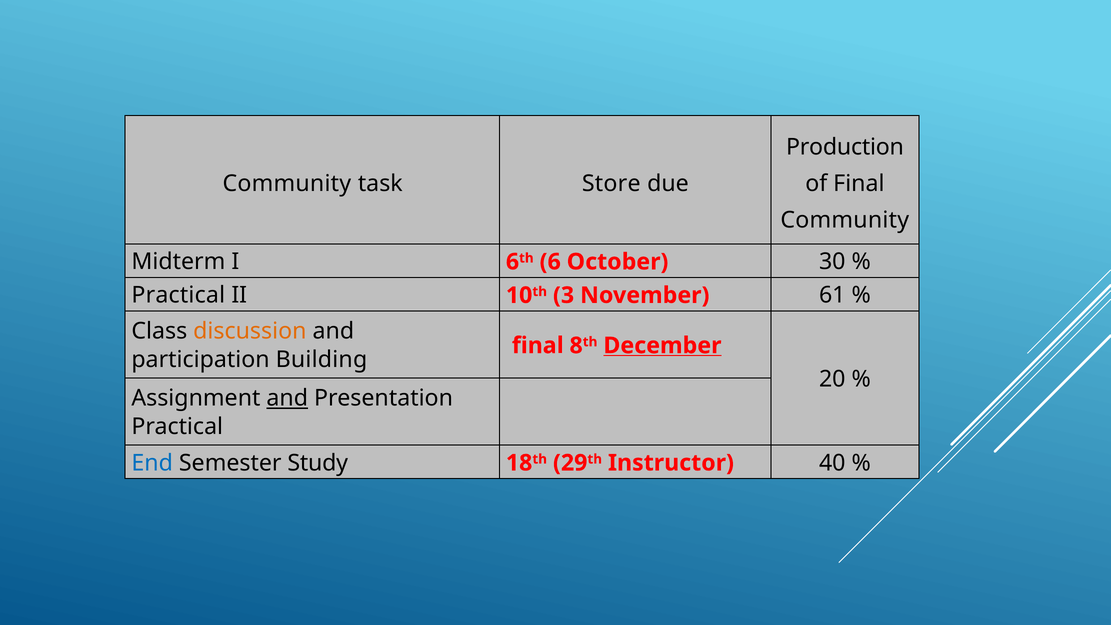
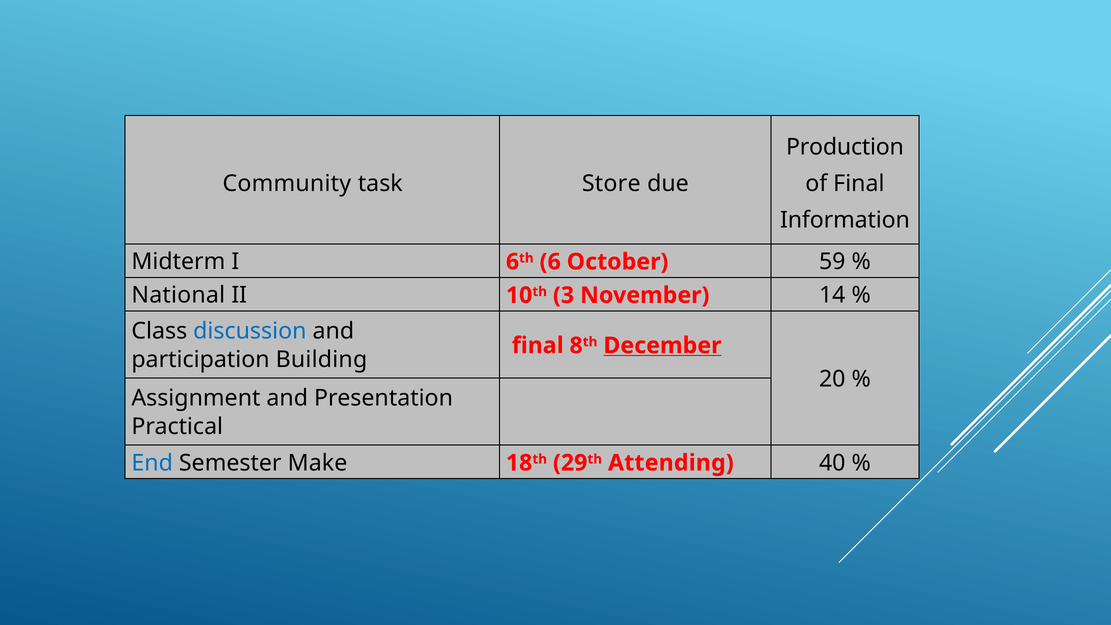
Community: Community -> Information (845, 220)
30: 30 -> 59 (832, 262)
Practical: Practical -> National (178, 295)
61: 61 -> 14 (832, 295)
discussion colour: orange -> blue (250, 331)
and underline: present -> none (287, 398)
Study: Study -> Make (318, 463)
Instructor: Instructor -> Attending (671, 463)
